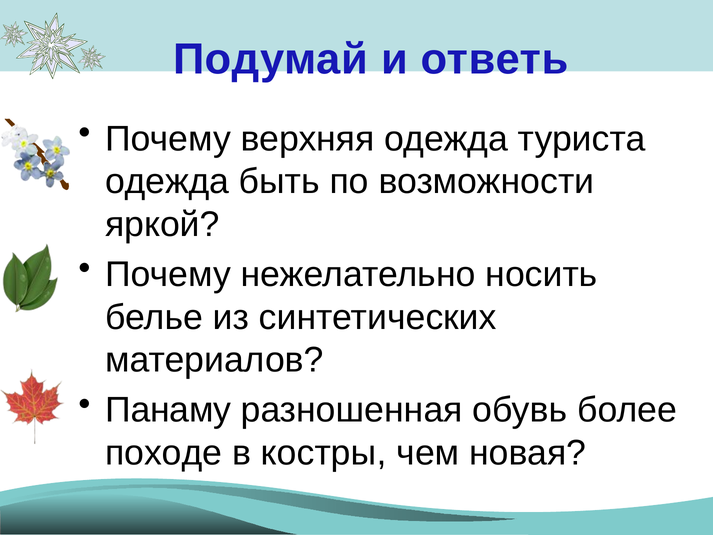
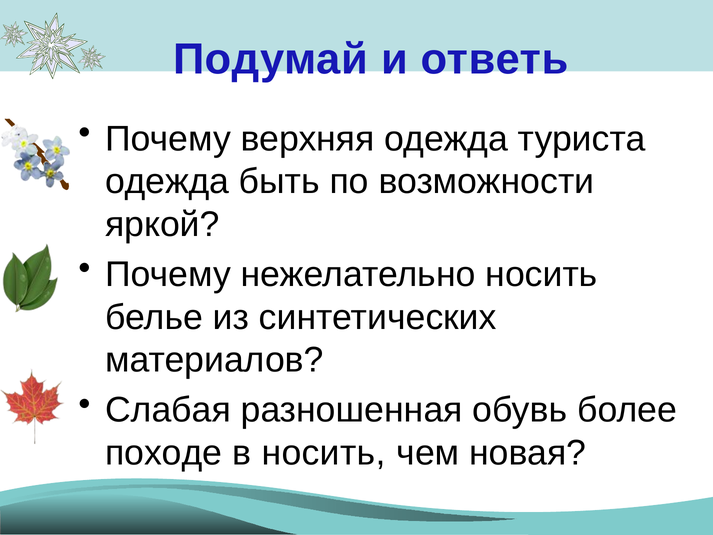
Панаму: Панаму -> Слабая (168, 410)
в костры: костры -> носить (324, 453)
